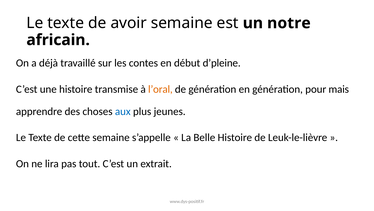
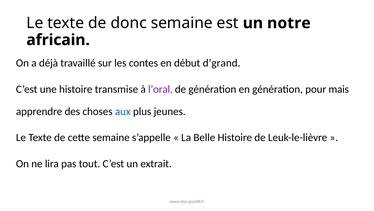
avoir: avoir -> donc (129, 23)
d’pleine: d’pleine -> d’grand (222, 63)
l’oral colour: orange -> purple (160, 89)
